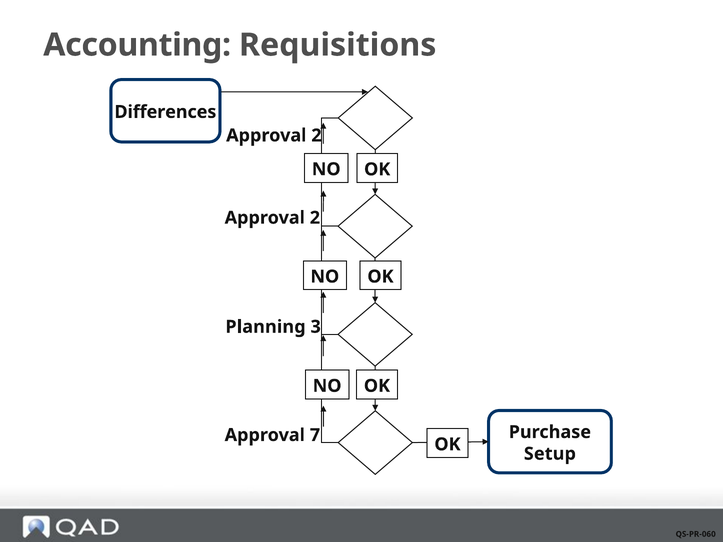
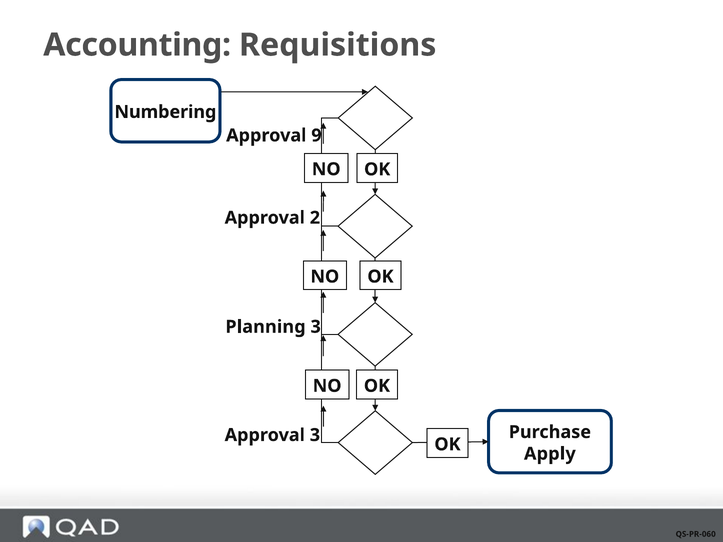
Differences: Differences -> Numbering (165, 112)
2: 2 -> 9 (316, 136)
Approval 7: 7 -> 3 (315, 435)
Setup: Setup -> Apply (550, 454)
